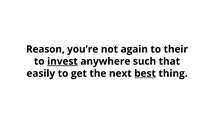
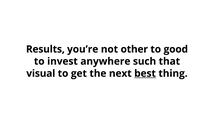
Reason: Reason -> Results (45, 49)
again: again -> other (134, 49)
their: their -> good (176, 49)
invest underline: present -> none (62, 61)
easily: easily -> visual (41, 73)
